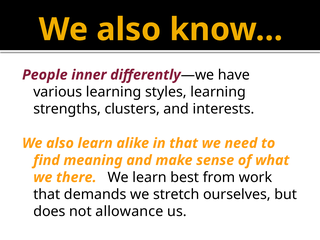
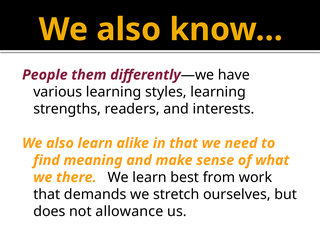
inner: inner -> them (89, 75)
clusters: clusters -> readers (132, 109)
